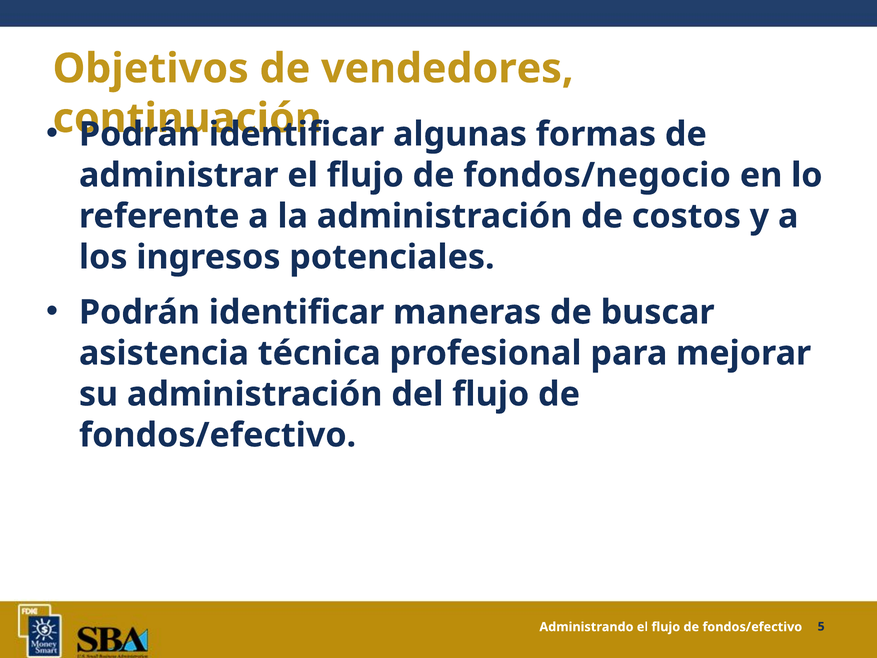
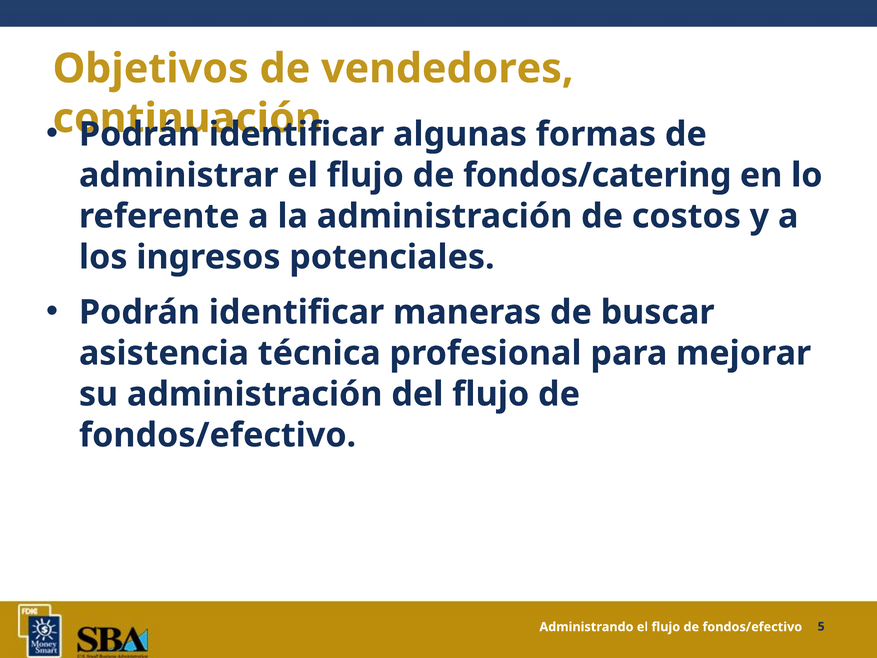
fondos/negocio: fondos/negocio -> fondos/catering (597, 175)
